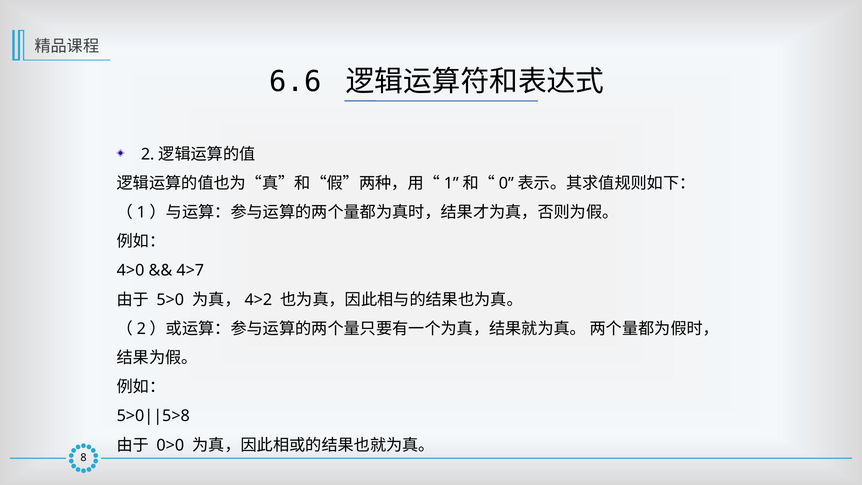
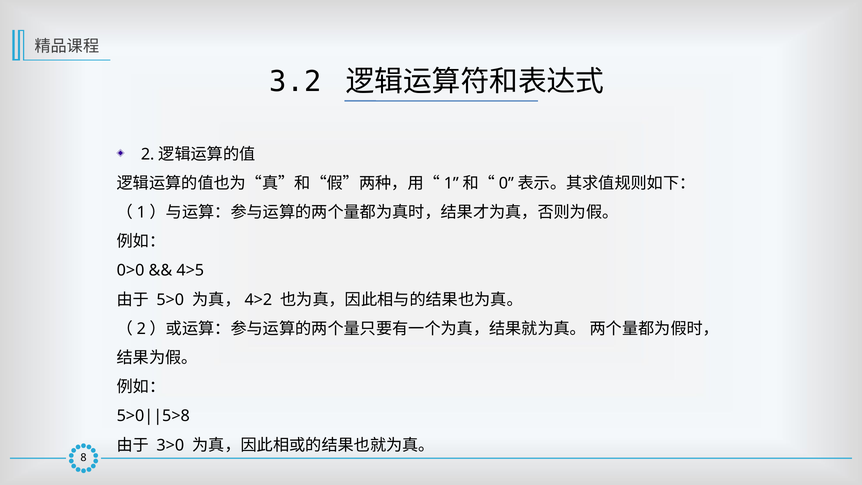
6.6: 6.6 -> 3.2 (295, 82)
4>0: 4>0 -> 0>0 (131, 271)
4>7: 4>7 -> 4>5 (190, 271)
0>0: 0>0 -> 3>0 (170, 445)
